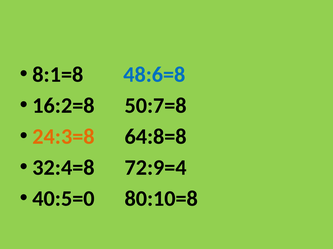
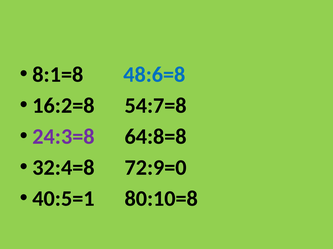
50:7=8: 50:7=8 -> 54:7=8 (156, 106)
24:3=8 colour: orange -> purple (64, 137)
72:9=4: 72:9=4 -> 72:9=0 (156, 168)
40:5=0: 40:5=0 -> 40:5=1 (64, 199)
